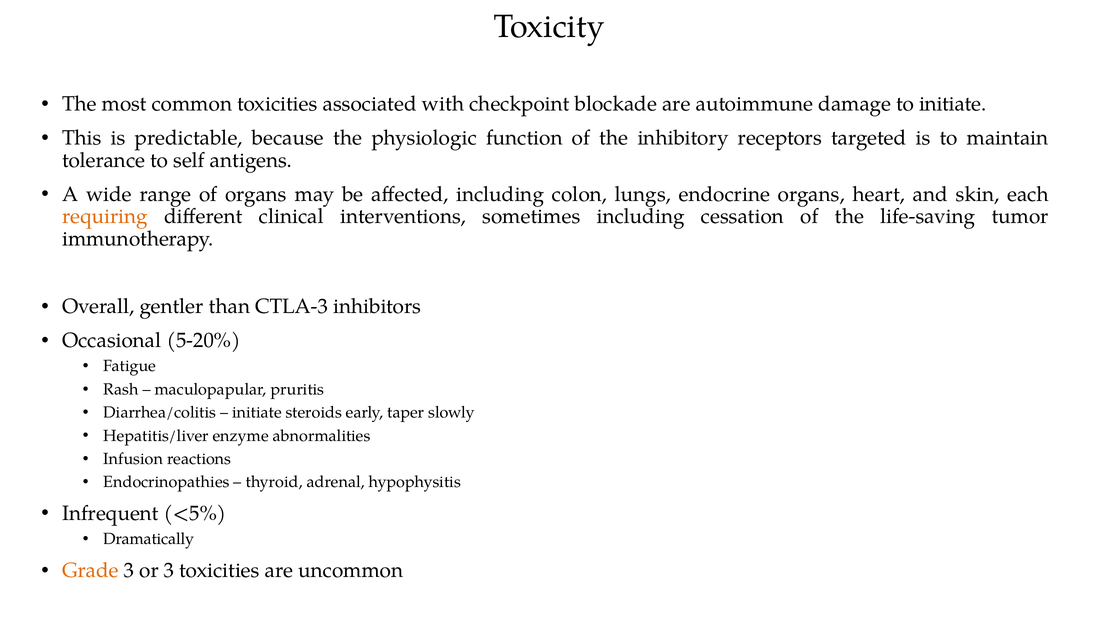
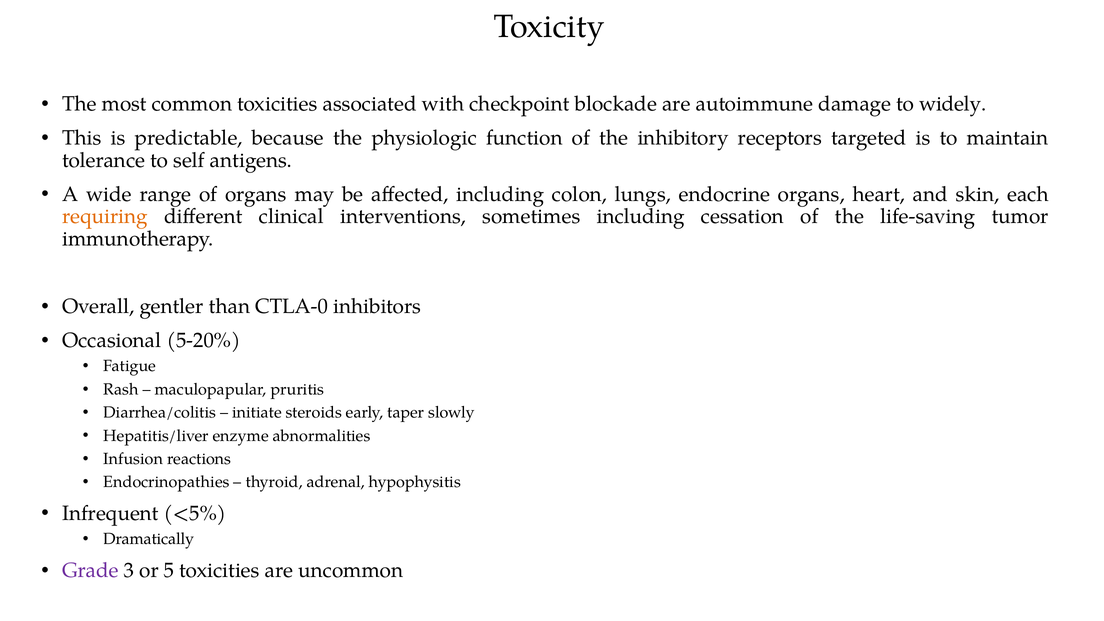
to initiate: initiate -> widely (953, 104)
CTLA-3: CTLA-3 -> CTLA-0 (292, 307)
Grade colour: orange -> purple (90, 570)
or 3: 3 -> 5 (169, 570)
